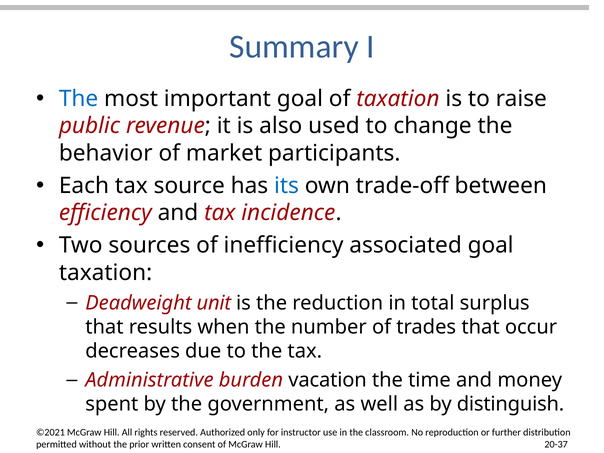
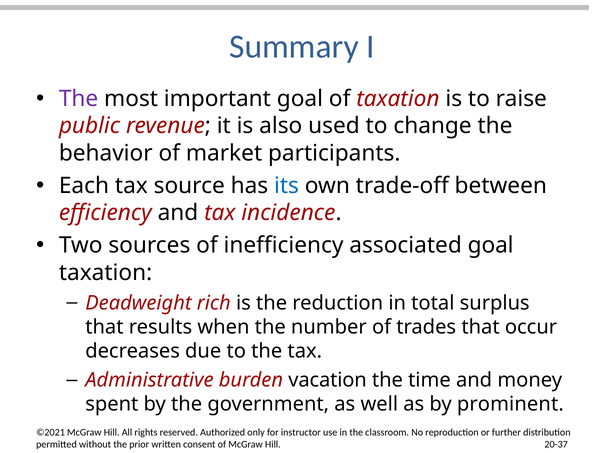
The colour: blue -> purple (79, 99)
unit: unit -> rich (214, 303)
distinguish: distinguish -> prominent (510, 404)
